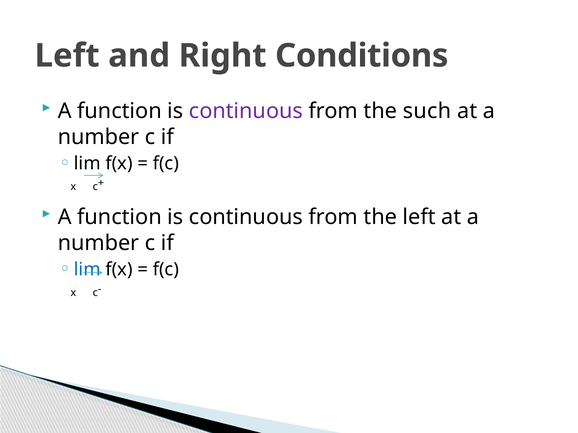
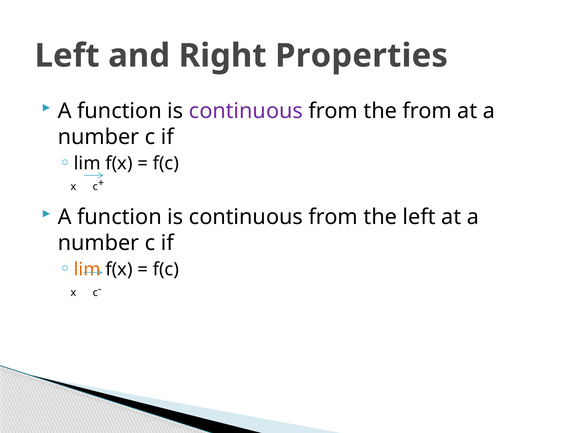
Conditions: Conditions -> Properties (361, 56)
the such: such -> from (427, 111)
lim colour: blue -> orange (87, 270)
